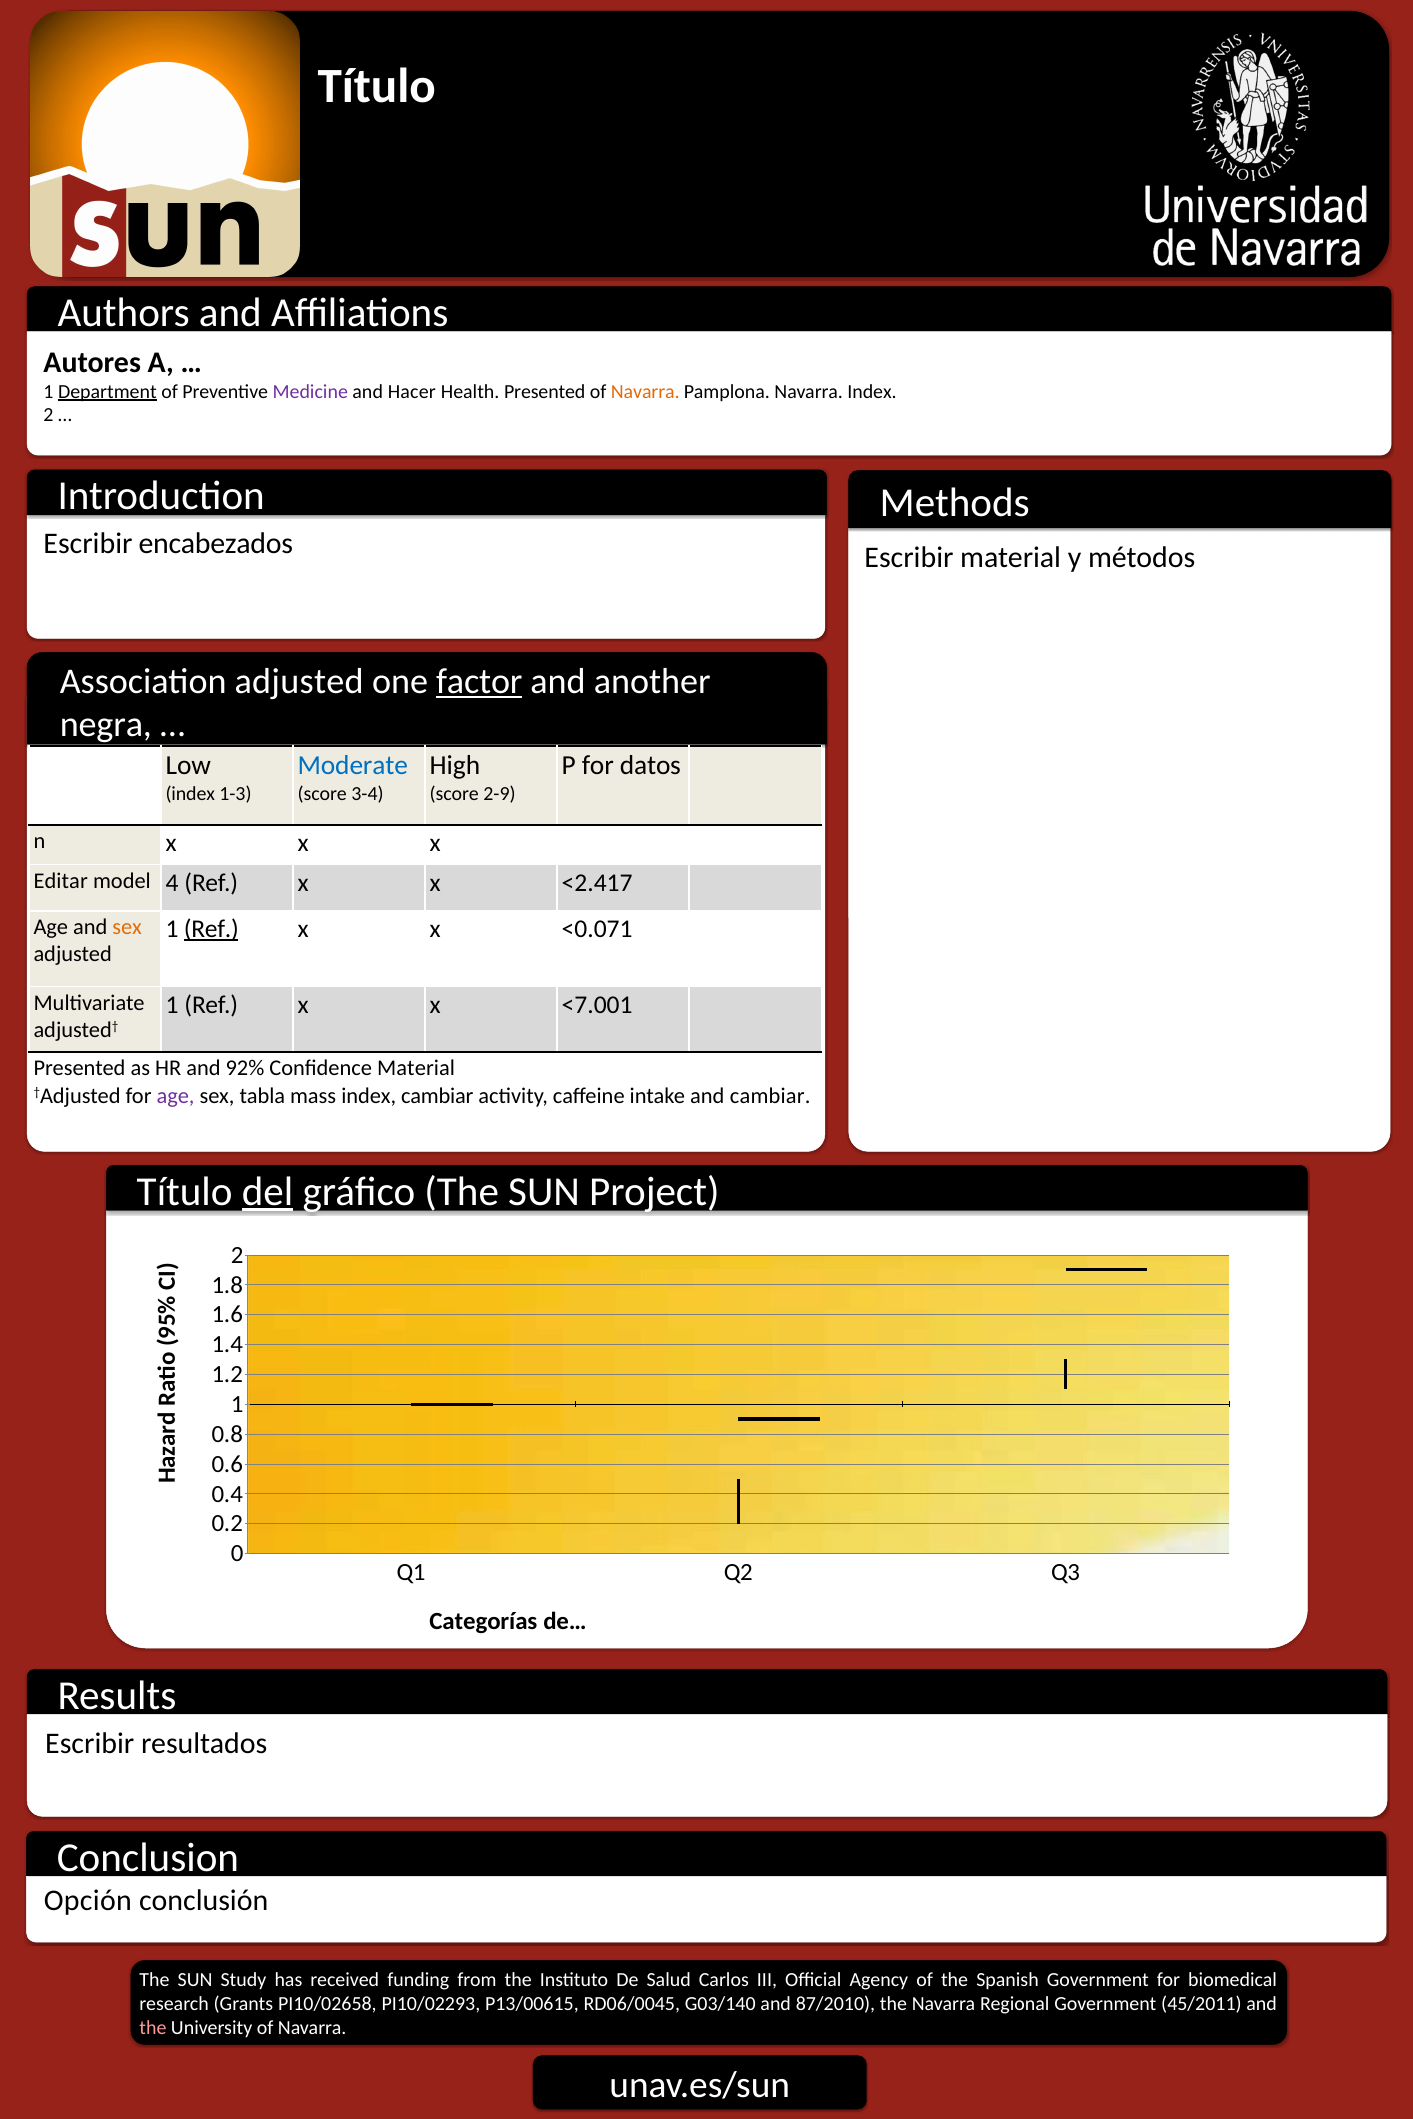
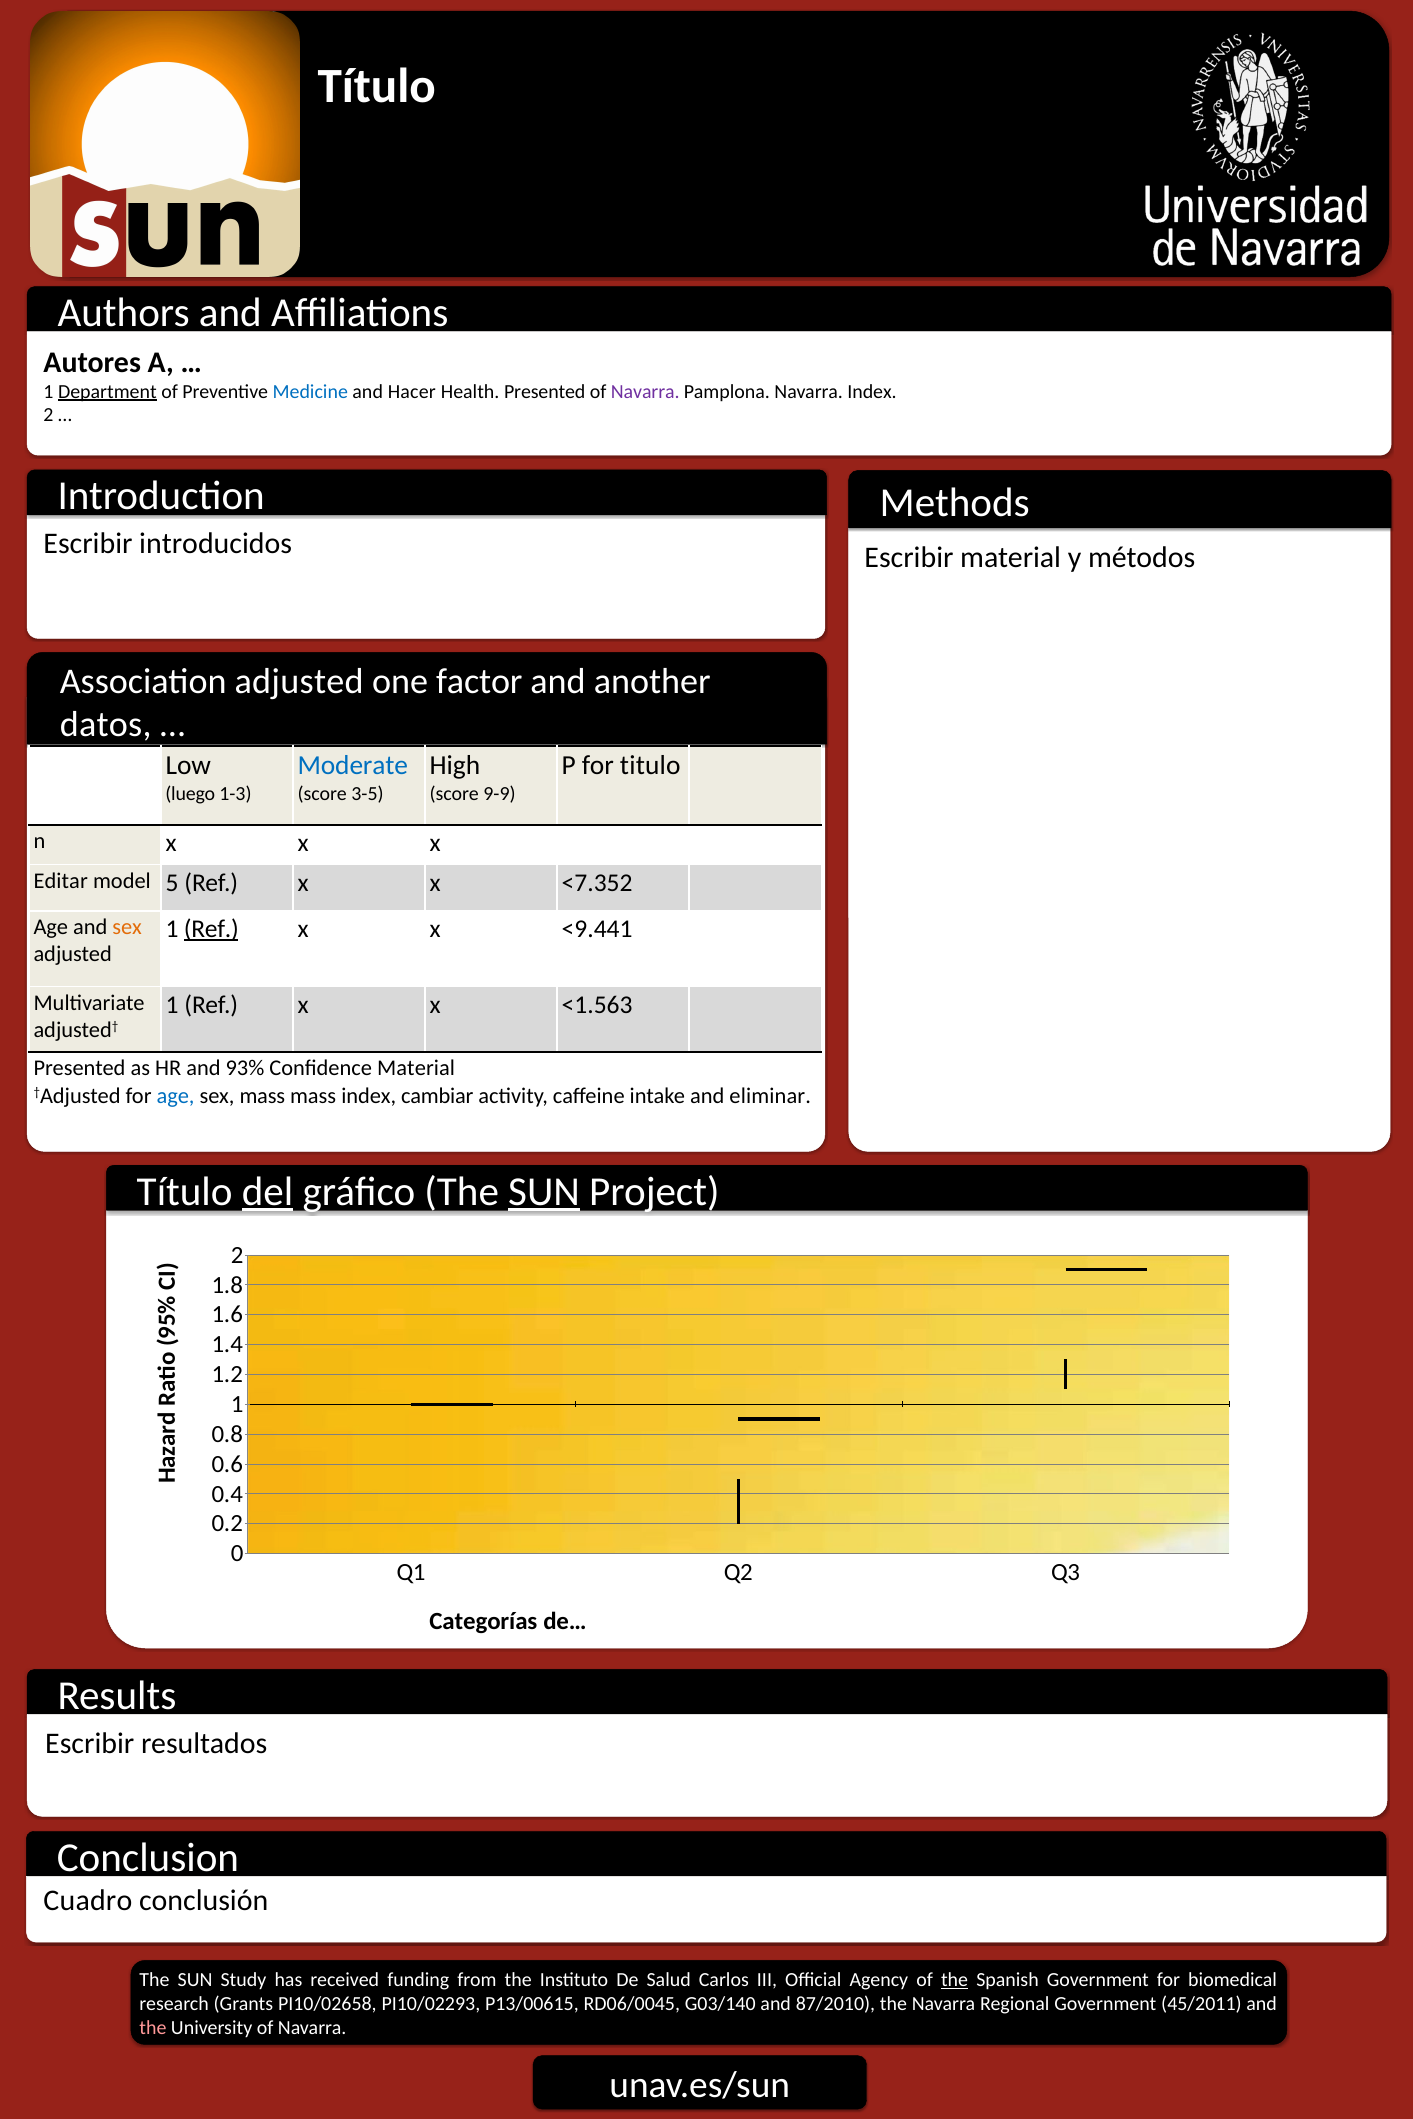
Medicine colour: purple -> blue (310, 392)
Navarra colour: orange -> purple (645, 392)
encabezados: encabezados -> introducidos (216, 544)
factor underline: present -> none (479, 681)
negra: negra -> datos (106, 725)
datos: datos -> titulo (650, 765)
index: index -> luego (190, 794)
3-4: 3-4 -> 3-5 (368, 794)
2-9: 2-9 -> 9-9 (500, 794)
model 4: 4 -> 5 (172, 883)
<2.417: <2.417 -> <7.352 (597, 883)
<0.071: <0.071 -> <9.441 (597, 929)
<7.001: <7.001 -> <1.563 (597, 1005)
92%: 92% -> 93% (245, 1069)
age colour: purple -> blue (176, 1096)
sex tabla: tabla -> mass (262, 1096)
and cambiar: cambiar -> eliminar (770, 1096)
SUN underline: none -> present (544, 1192)
Opción: Opción -> Cuadro (88, 1901)
the underline: none -> present (955, 1980)
